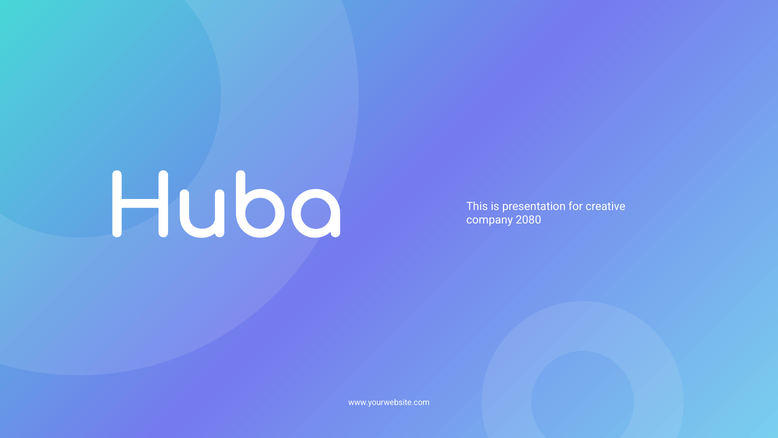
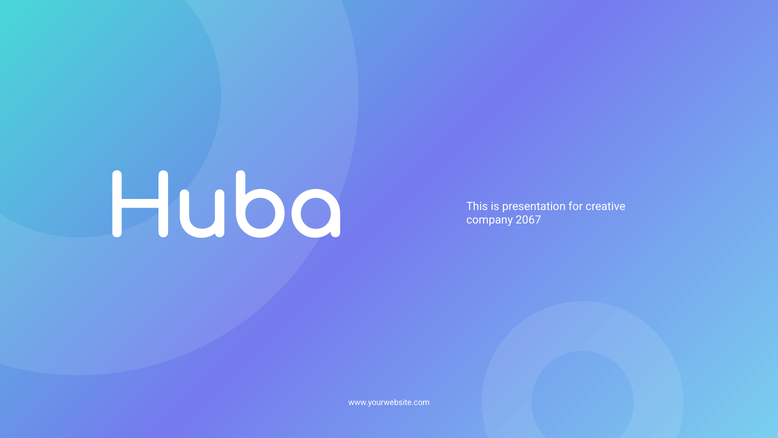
2080: 2080 -> 2067 (528, 220)
